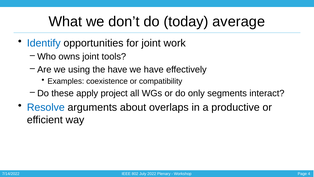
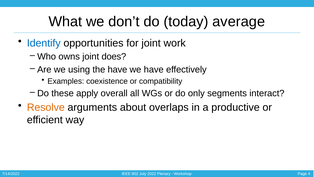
tools: tools -> does (114, 57)
project: project -> overall (114, 93)
Resolve colour: blue -> orange (46, 107)
